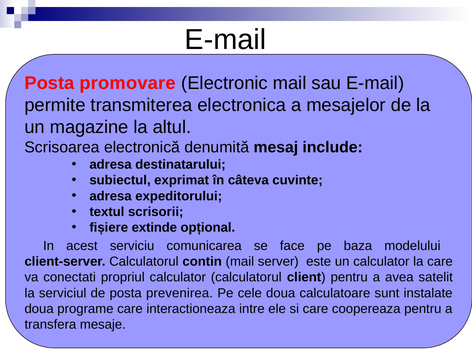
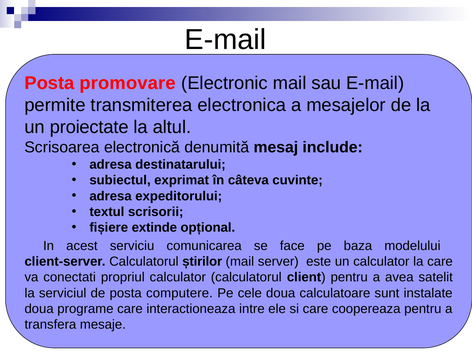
magazine: magazine -> proiectate (89, 127)
contin: contin -> știrilor (202, 262)
prevenirea: prevenirea -> computere (179, 293)
